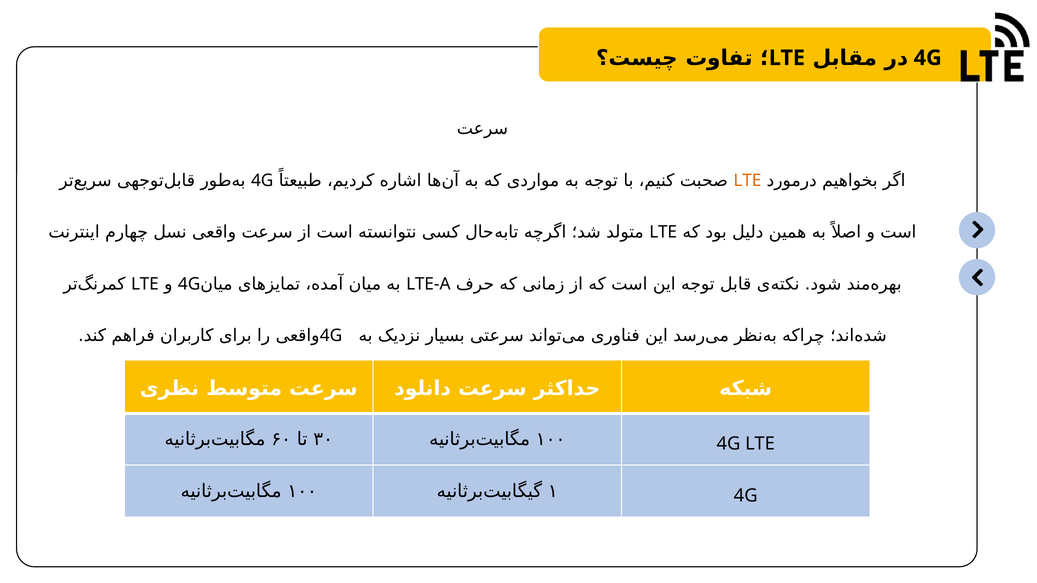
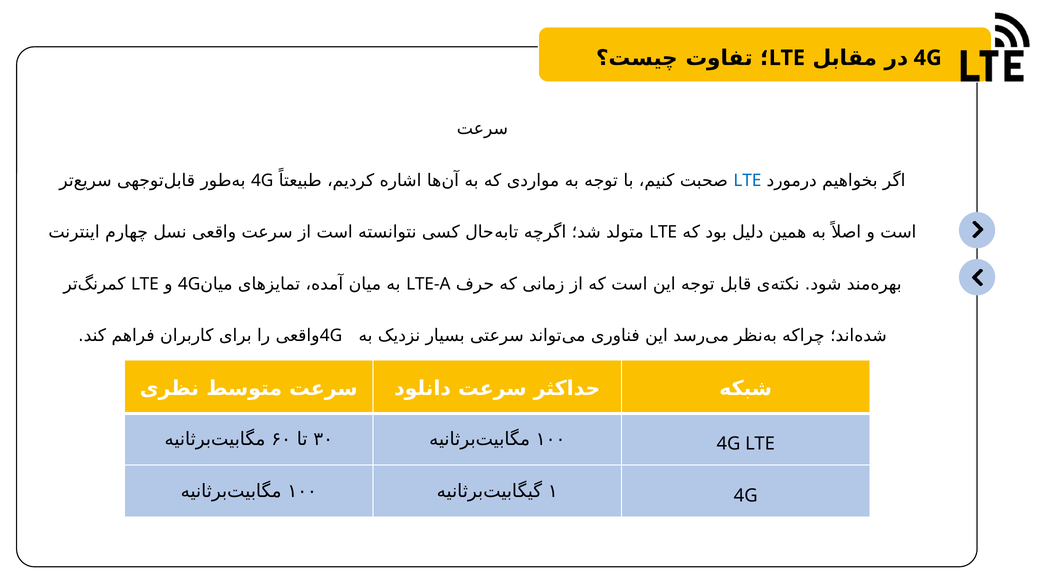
LTE colour: orange -> blue (747, 181)
